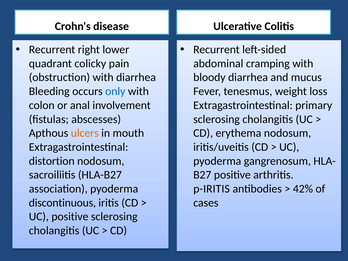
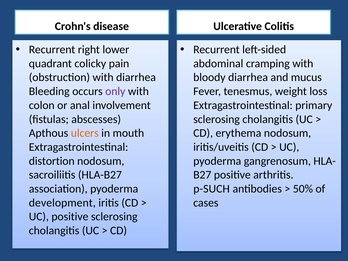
only colour: blue -> purple (115, 91)
p-IRITIS: p-IRITIS -> p-SUCH (212, 189)
42%: 42% -> 50% (303, 189)
discontinuous: discontinuous -> development (62, 203)
